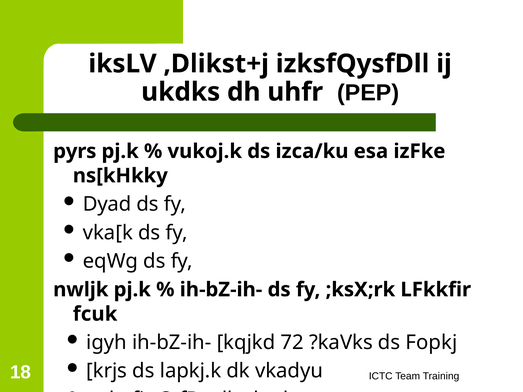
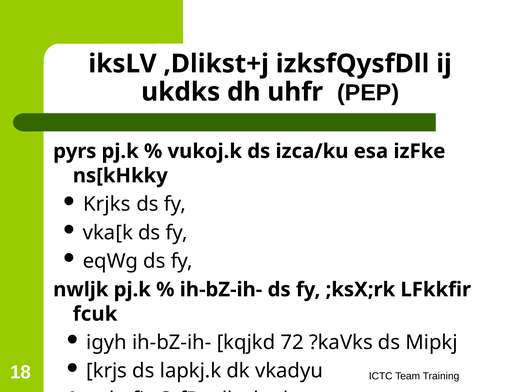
Dyad: Dyad -> Krjks (107, 204)
Fopkj: Fopkj -> Mipkj (432, 343)
